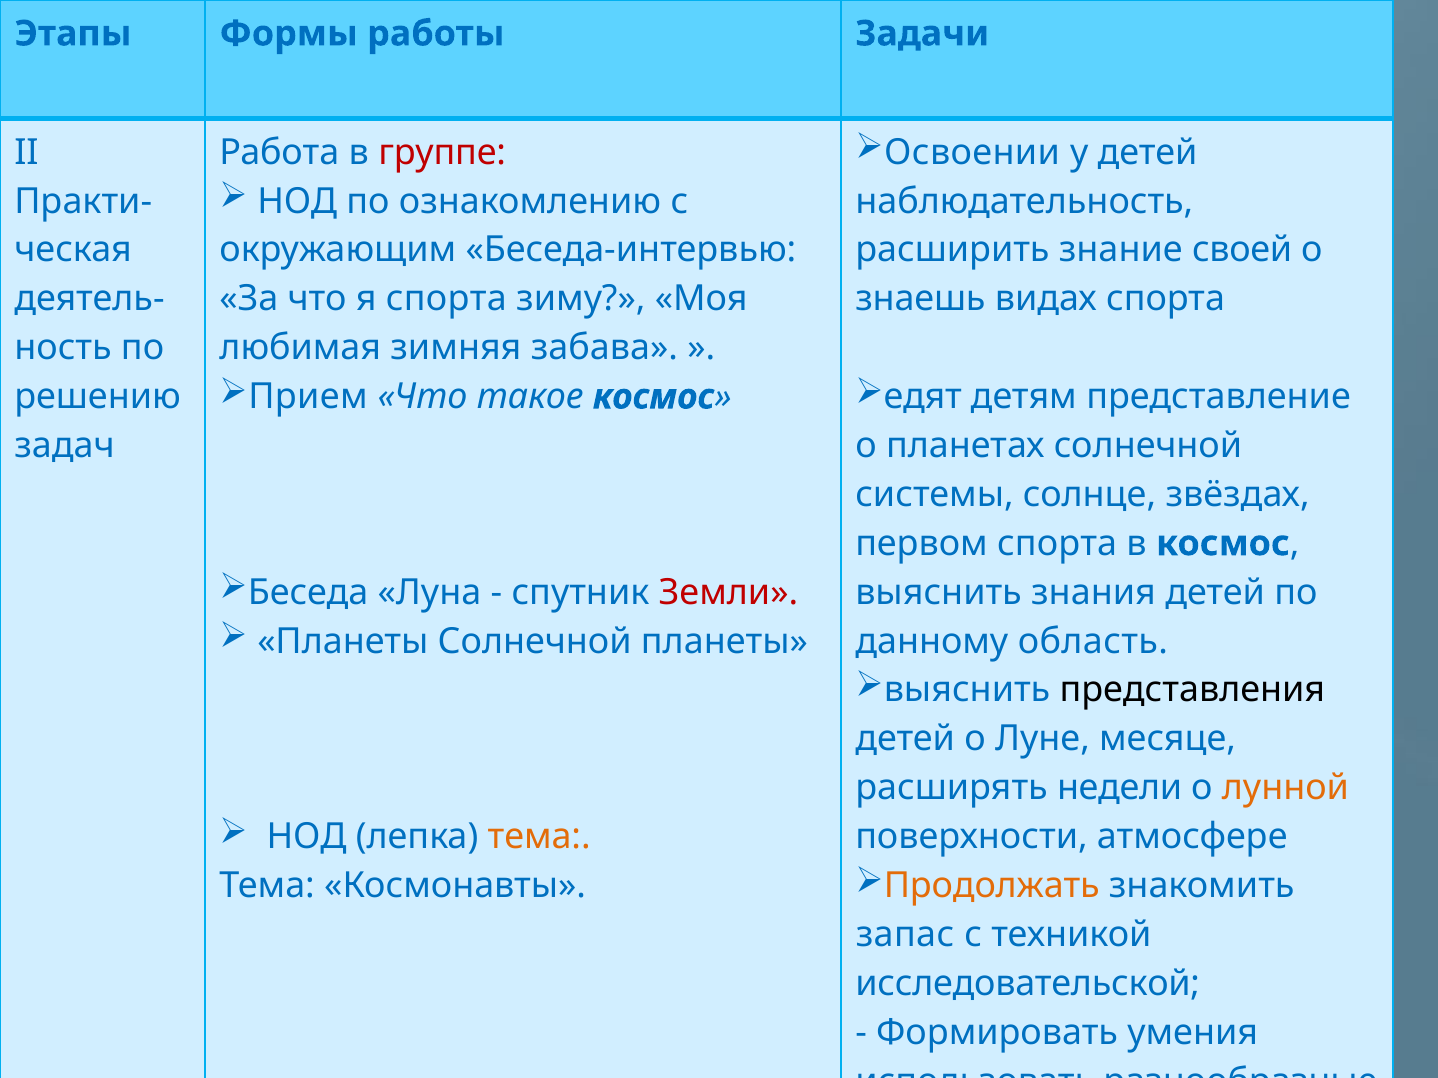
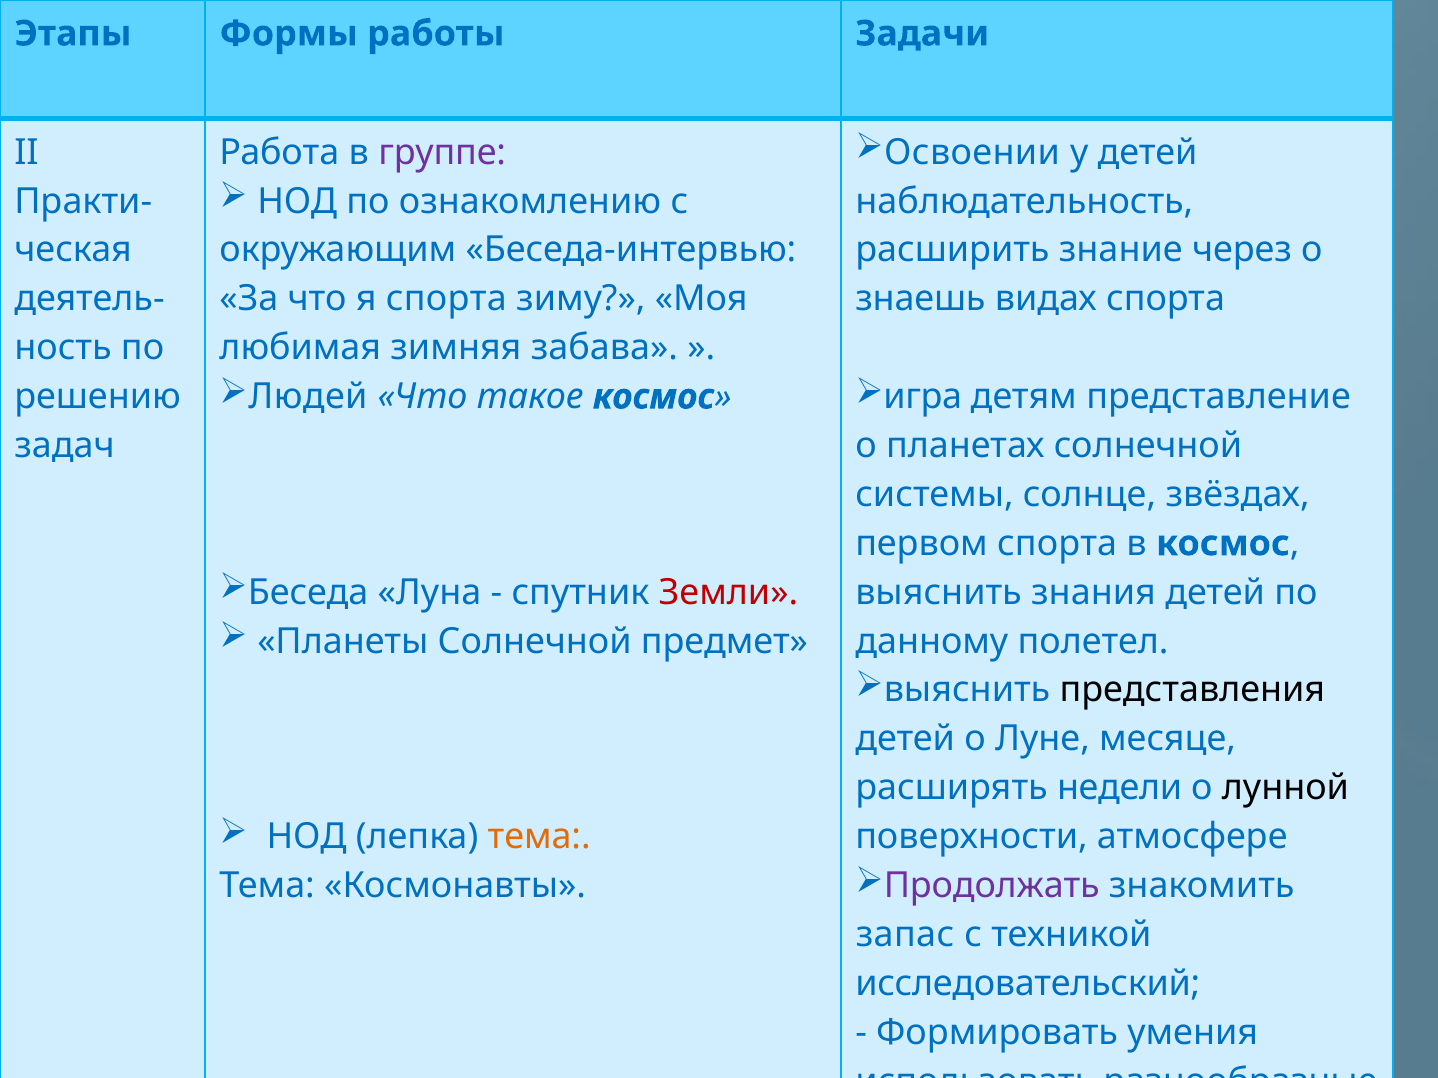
группе colour: red -> purple (442, 152)
знание своей: своей -> через (1242, 250)
Прием: Прием -> Людей (308, 397)
едят: едят -> игра (923, 397)
Солнечной планеты: планеты -> предмет (724, 642)
область: область -> полетел (1093, 642)
лунной colour: orange -> black (1285, 788)
Продолжать colour: orange -> purple (992, 886)
исследовательской: исследовательской -> исследовательский (1028, 984)
